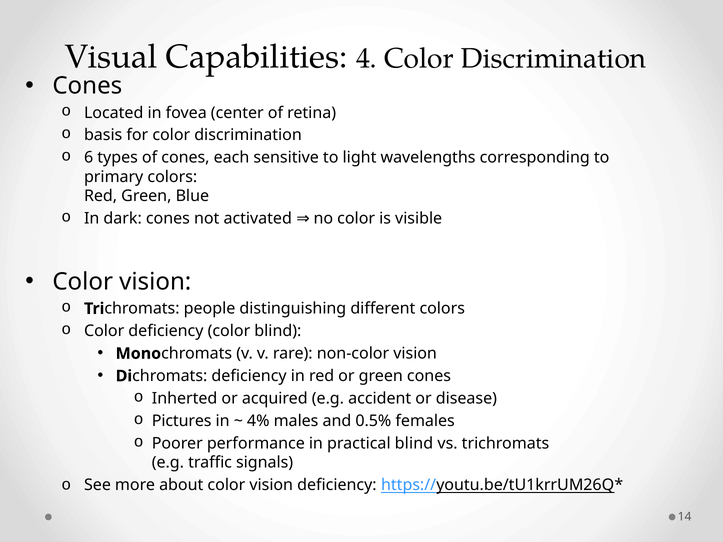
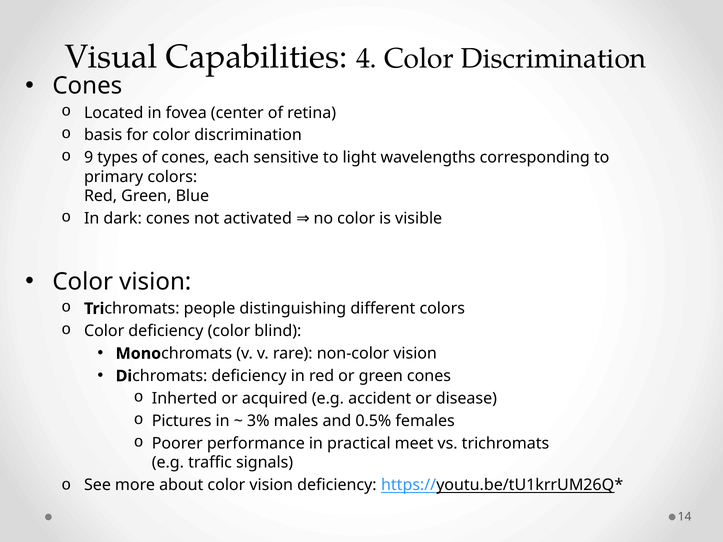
6: 6 -> 9 (89, 158)
4%: 4% -> 3% (258, 421)
practical blind: blind -> meet (414, 444)
